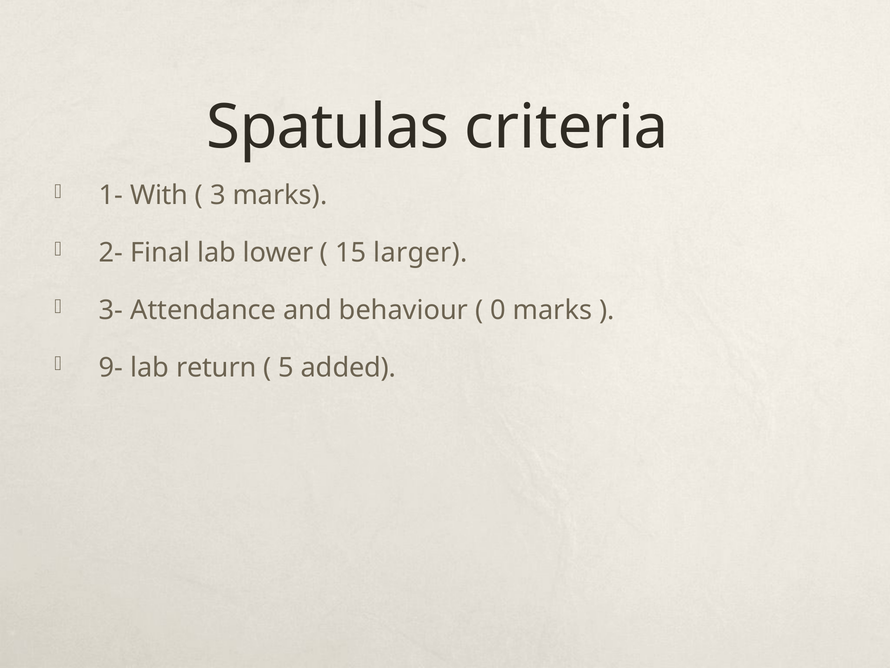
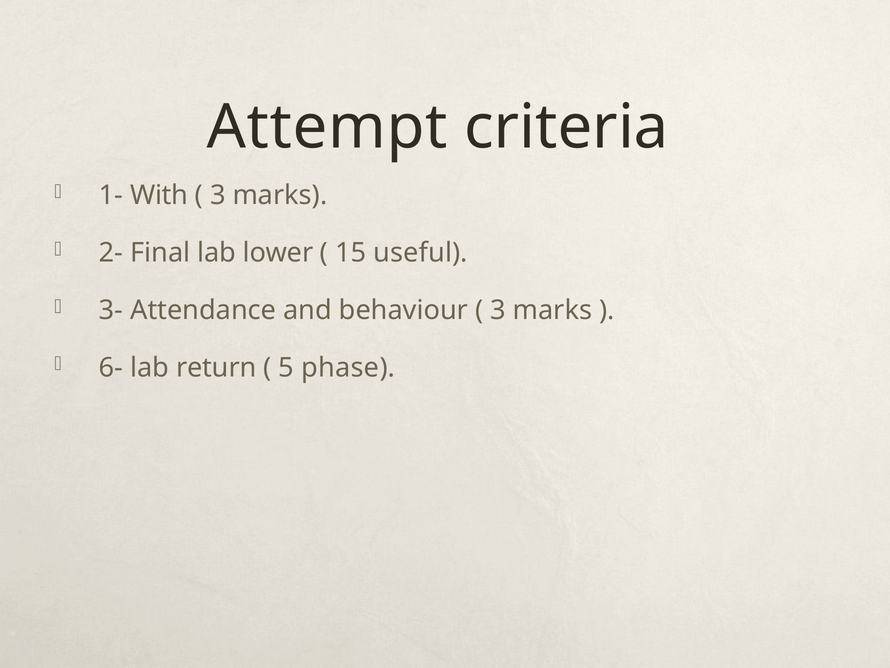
Spatulas: Spatulas -> Attempt (327, 127)
larger: larger -> useful (420, 253)
0: 0 -> 3 (498, 310)
9-: 9- -> 6- (111, 367)
added: added -> phase (348, 367)
